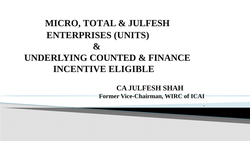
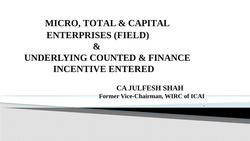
JULFESH: JULFESH -> CAPITAL (149, 23)
UNITS: UNITS -> FIELD (132, 35)
ELIGIBLE: ELIGIBLE -> ENTERED (131, 69)
